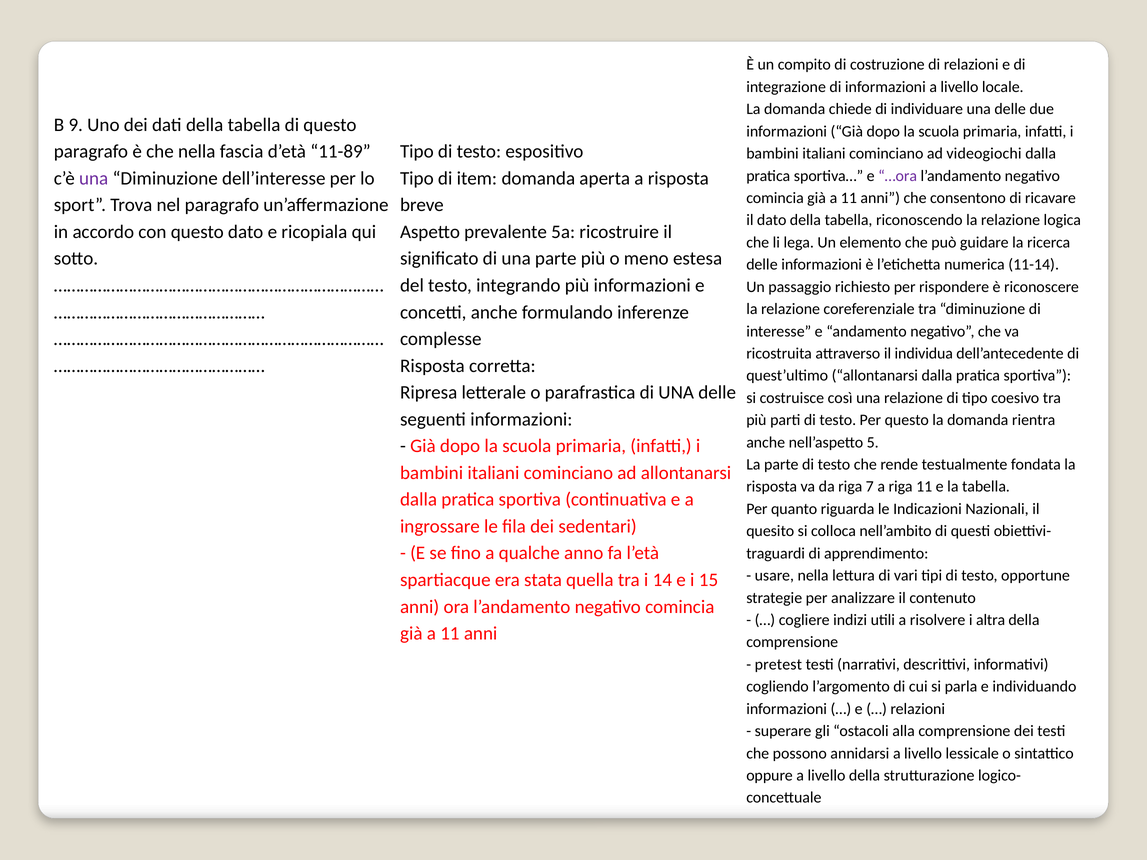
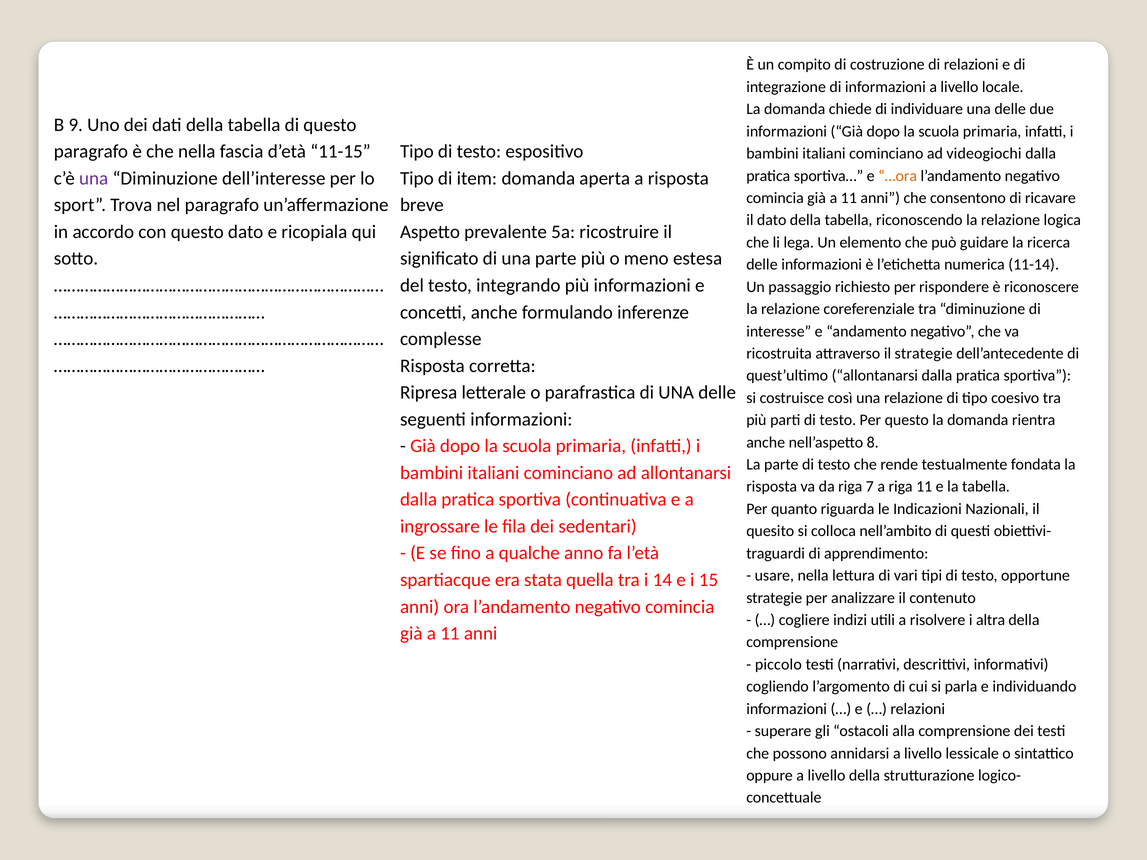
11-89: 11-89 -> 11-15 (341, 152)
…ora colour: purple -> orange (898, 176)
il individua: individua -> strategie (924, 354)
5: 5 -> 8 (873, 442)
pretest: pretest -> piccolo (778, 665)
